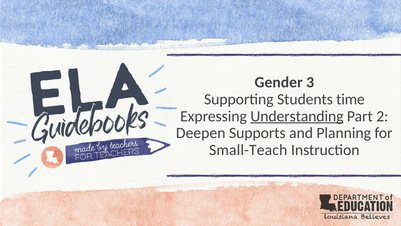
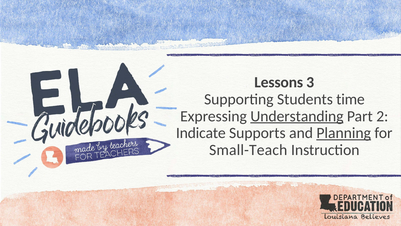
Gender: Gender -> Lessons (279, 82)
Deepen: Deepen -> Indicate (201, 133)
Planning underline: none -> present (344, 133)
